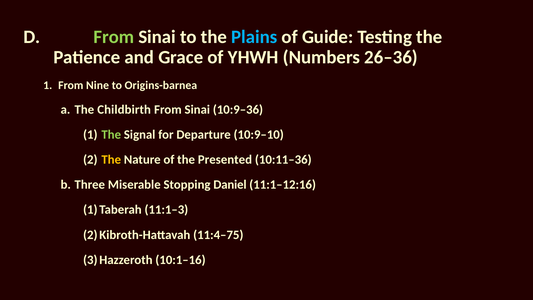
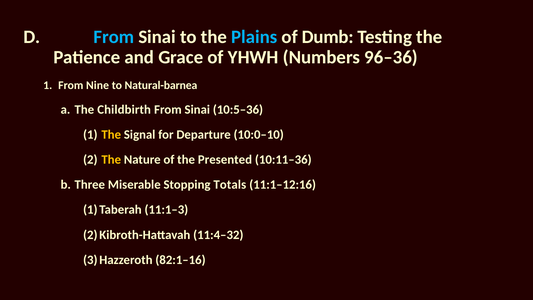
From colour: light green -> light blue (114, 37)
Guide: Guide -> Dumb (328, 37)
26–36: 26–36 -> 96–36 (391, 57)
Origins-barnea: Origins-barnea -> Natural-barnea (161, 85)
10:9–36: 10:9–36 -> 10:5–36 (238, 110)
The colour: light green -> yellow (111, 135)
10:9–10: 10:9–10 -> 10:0–10 (259, 135)
Daniel: Daniel -> Totals (230, 185)
11:4–75: 11:4–75 -> 11:4–32 (218, 235)
10:1–16: 10:1–16 -> 82:1–16 (180, 260)
